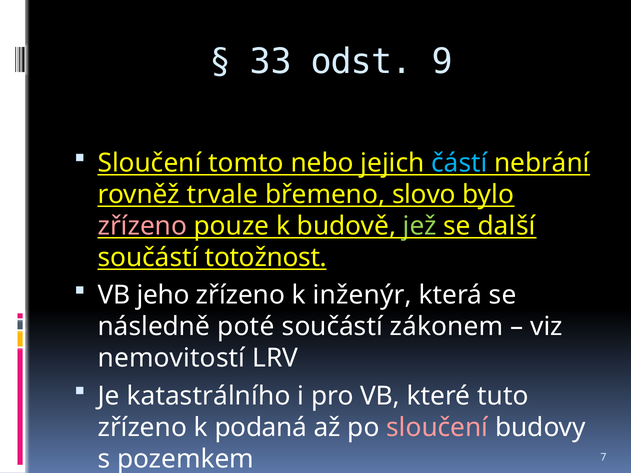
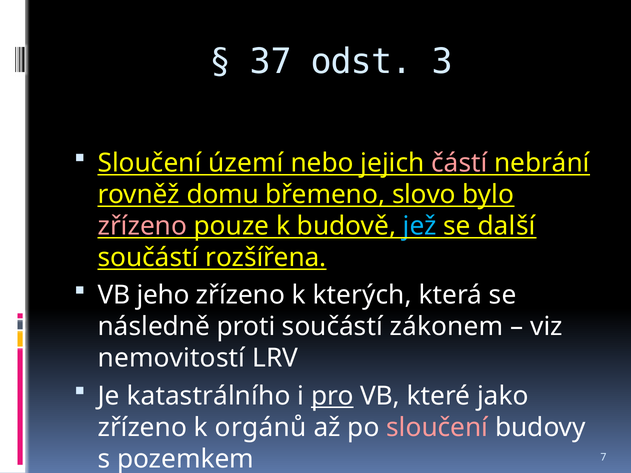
33: 33 -> 37 (271, 62)
9: 9 -> 3 (442, 62)
tomto: tomto -> území (246, 163)
částí colour: light blue -> pink (459, 163)
trvale: trvale -> domu (223, 194)
jež colour: light green -> light blue (420, 226)
totožnost: totožnost -> rozšířena (266, 258)
inženýr: inženýr -> kterých (362, 295)
poté: poté -> proti (246, 327)
pro underline: none -> present (332, 396)
tuto: tuto -> jako (503, 396)
podaná: podaná -> orgánů (261, 428)
